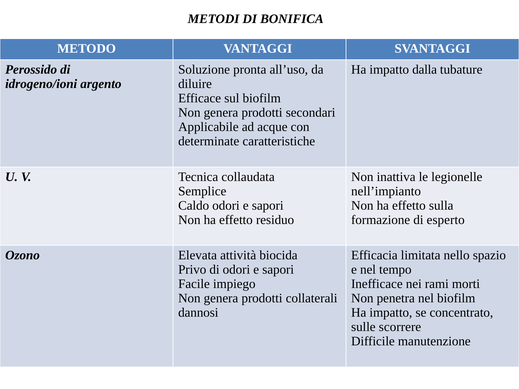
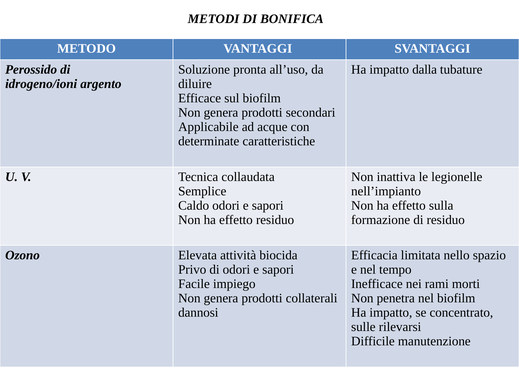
di esperto: esperto -> residuo (446, 220)
scorrere: scorrere -> rilevarsi (400, 327)
